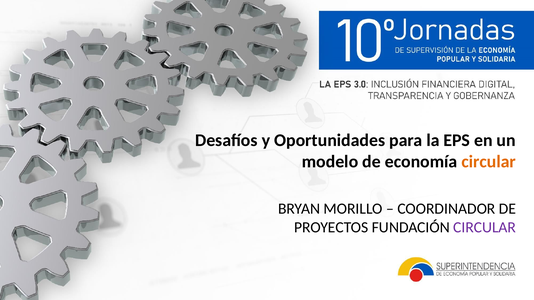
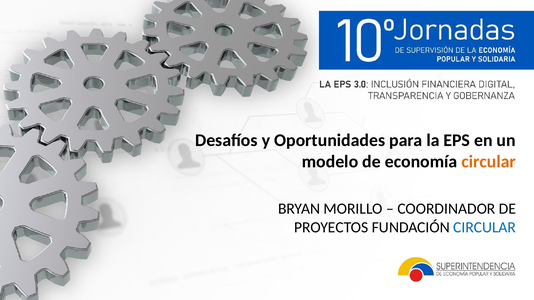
CIRCULAR colour: purple -> blue (485, 228)
